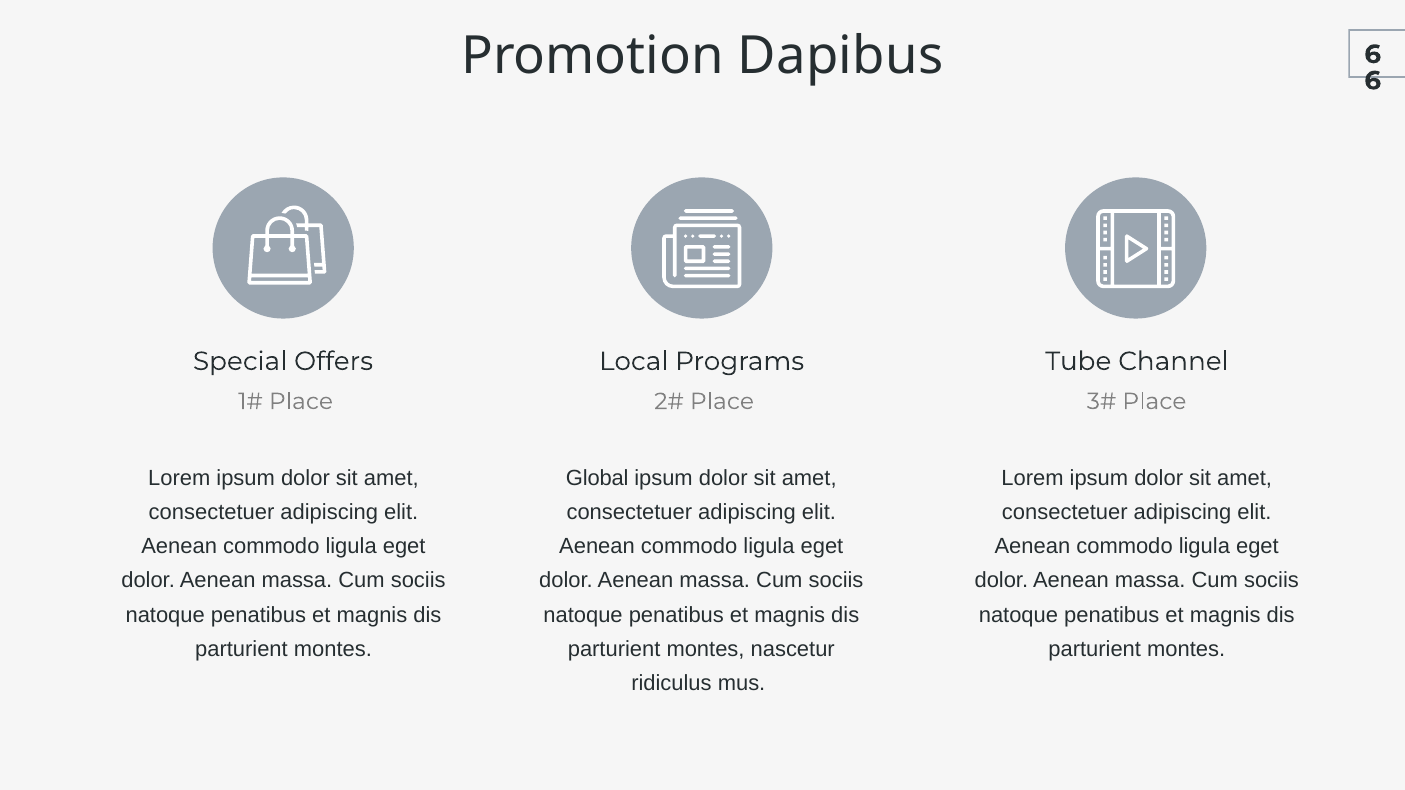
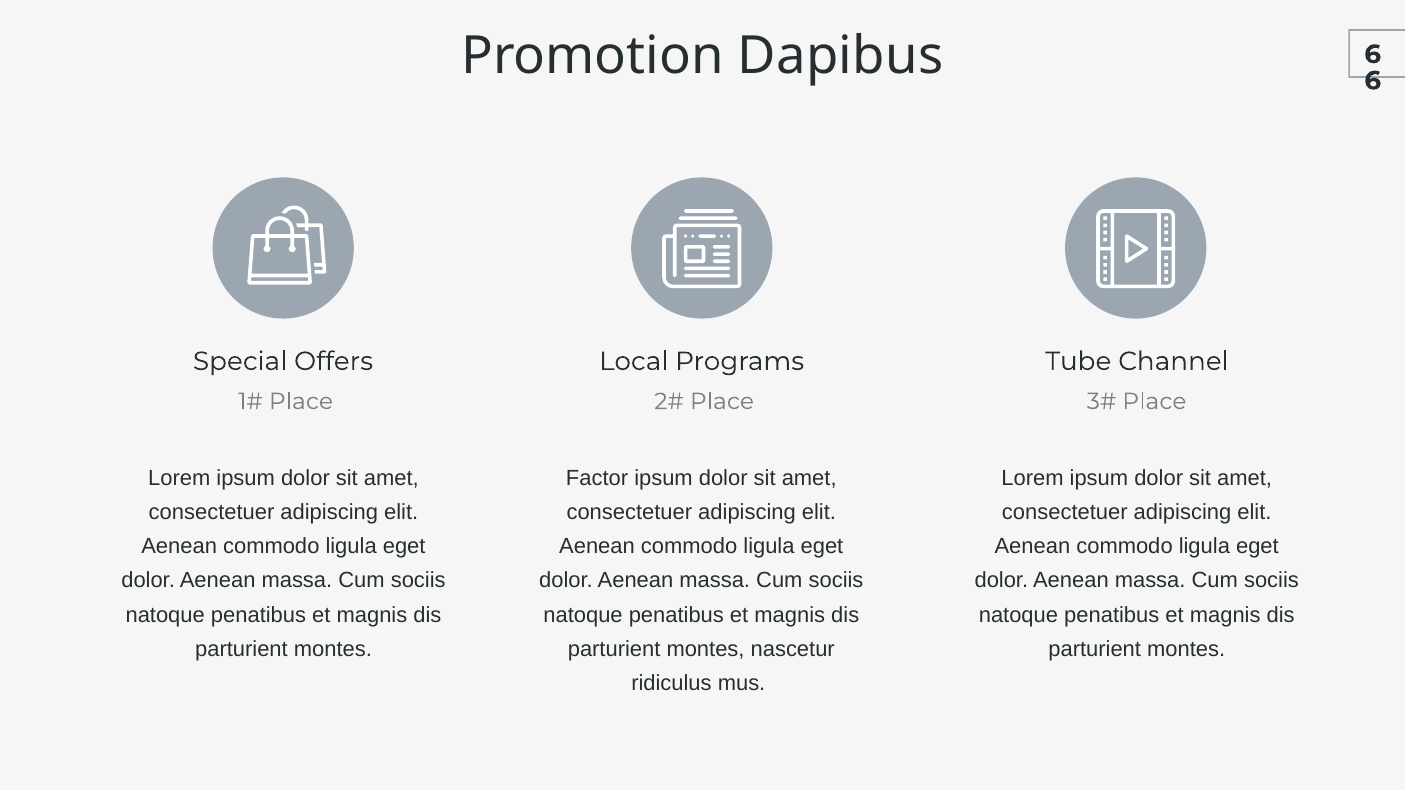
Global: Global -> Factor (597, 478)
